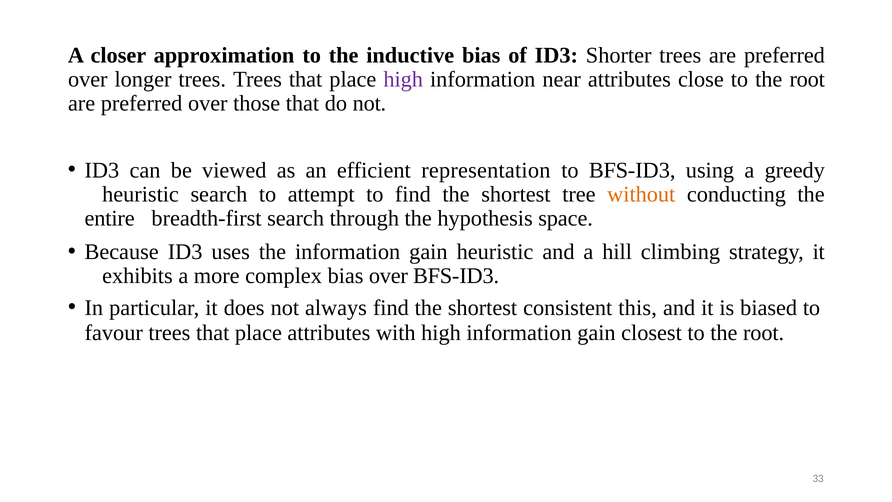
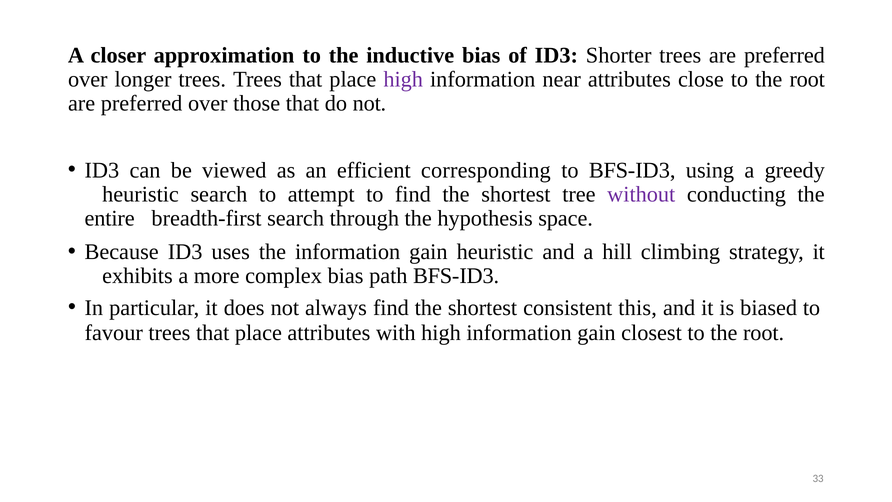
representation: representation -> corresponding (486, 170)
without colour: orange -> purple (641, 194)
bias over: over -> path (388, 276)
